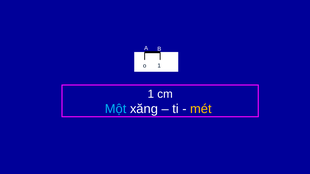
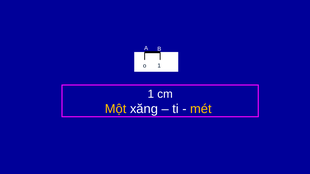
Một colour: light blue -> yellow (116, 109)
